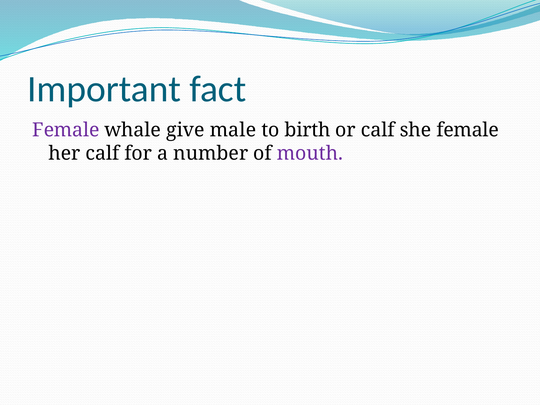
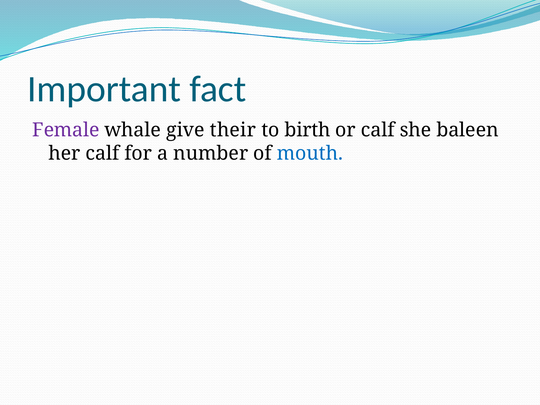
male: male -> their (233, 130)
she female: female -> baleen (468, 130)
mouth colour: purple -> blue (310, 153)
